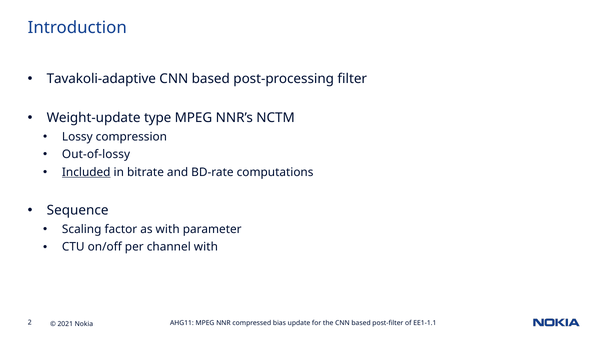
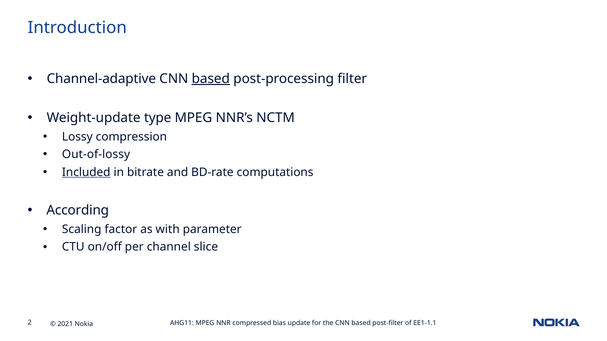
Tavakoli-adaptive: Tavakoli-adaptive -> Channel-adaptive (101, 79)
based underline: none -> present (211, 79)
Sequence: Sequence -> According (78, 211)
channel with: with -> slice (206, 247)
